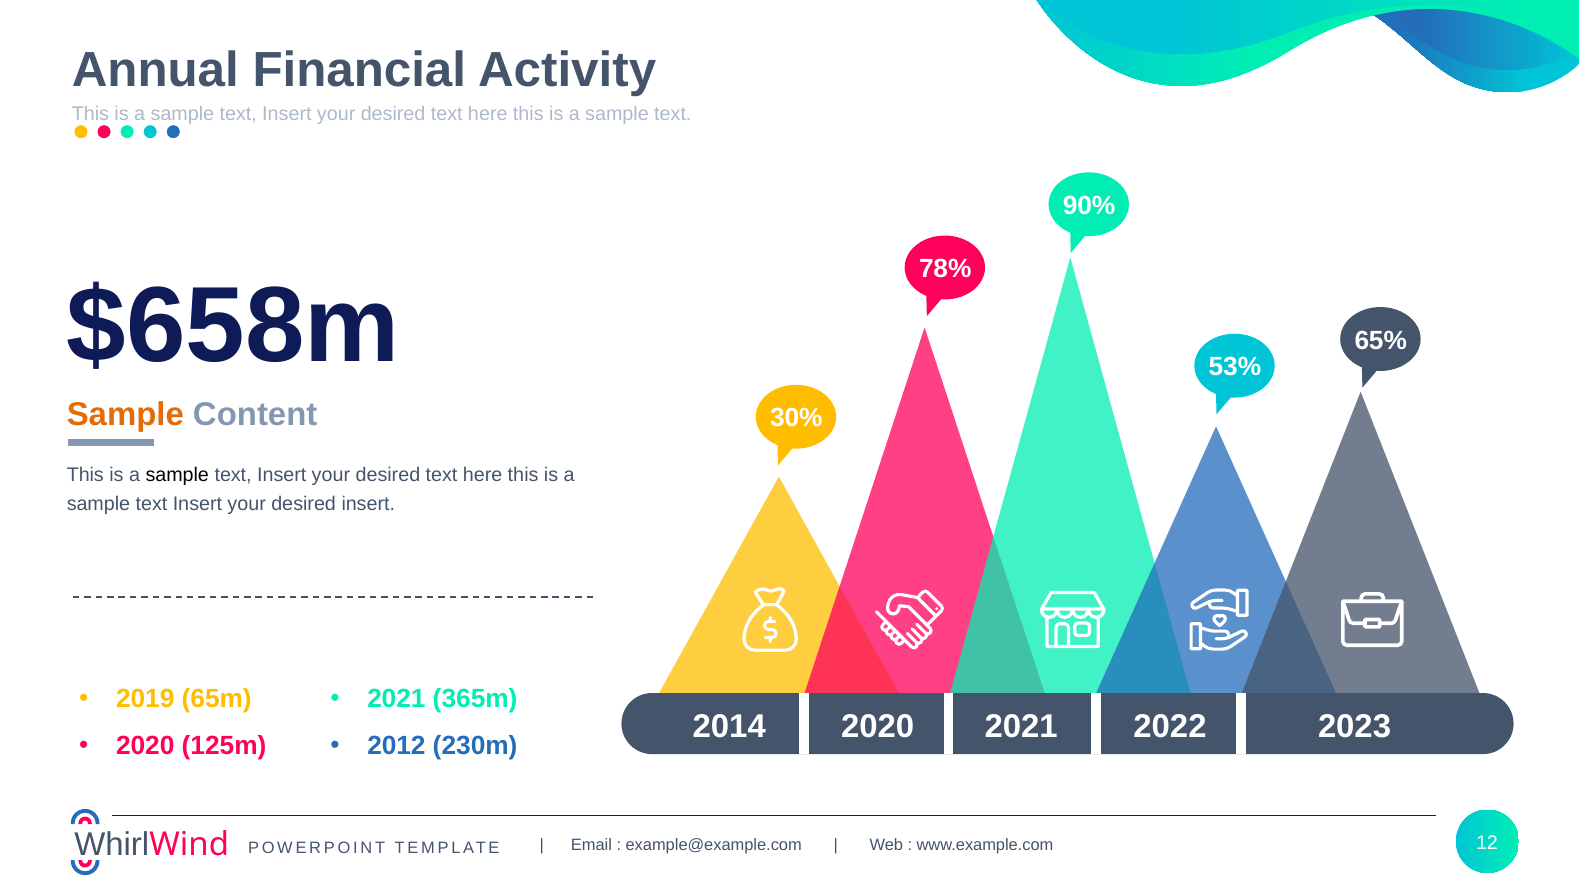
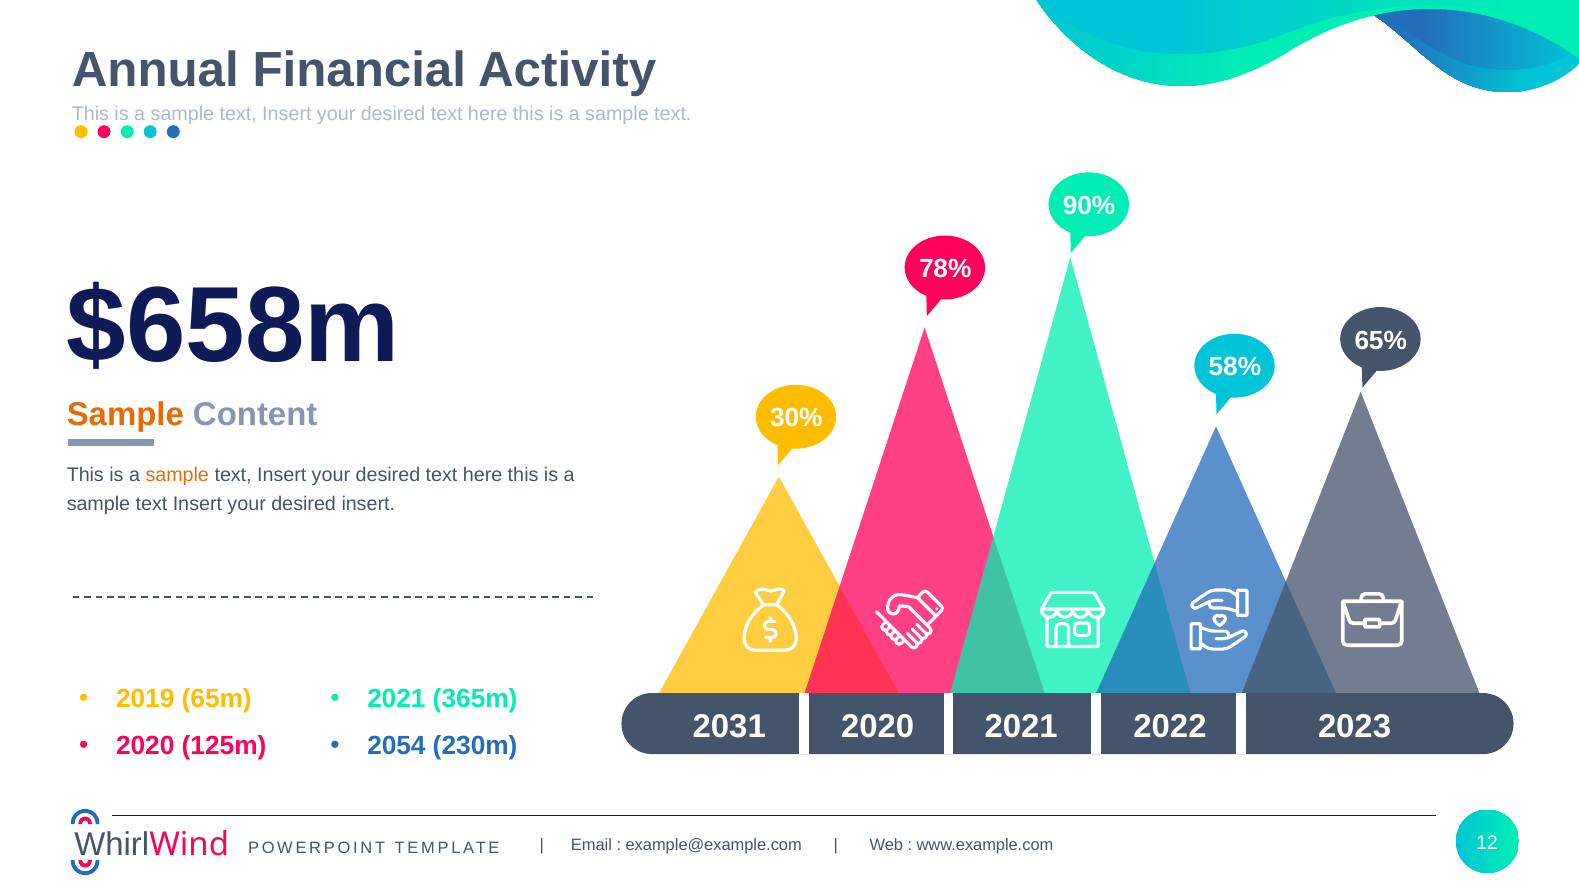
53%: 53% -> 58% (1235, 367)
sample colour: black -> orange (177, 475)
2014: 2014 -> 2031 (729, 727)
2012: 2012 -> 2054 (396, 746)
